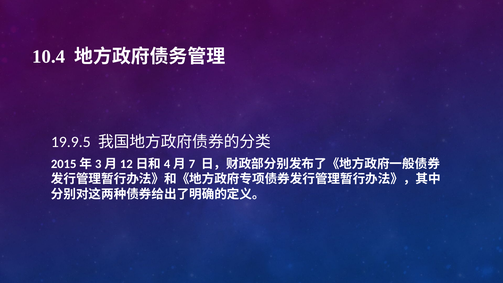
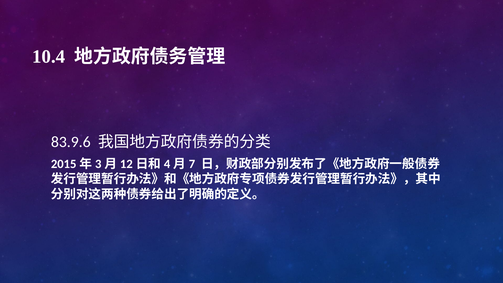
19.9.5: 19.9.5 -> 83.9.6 (71, 142)
